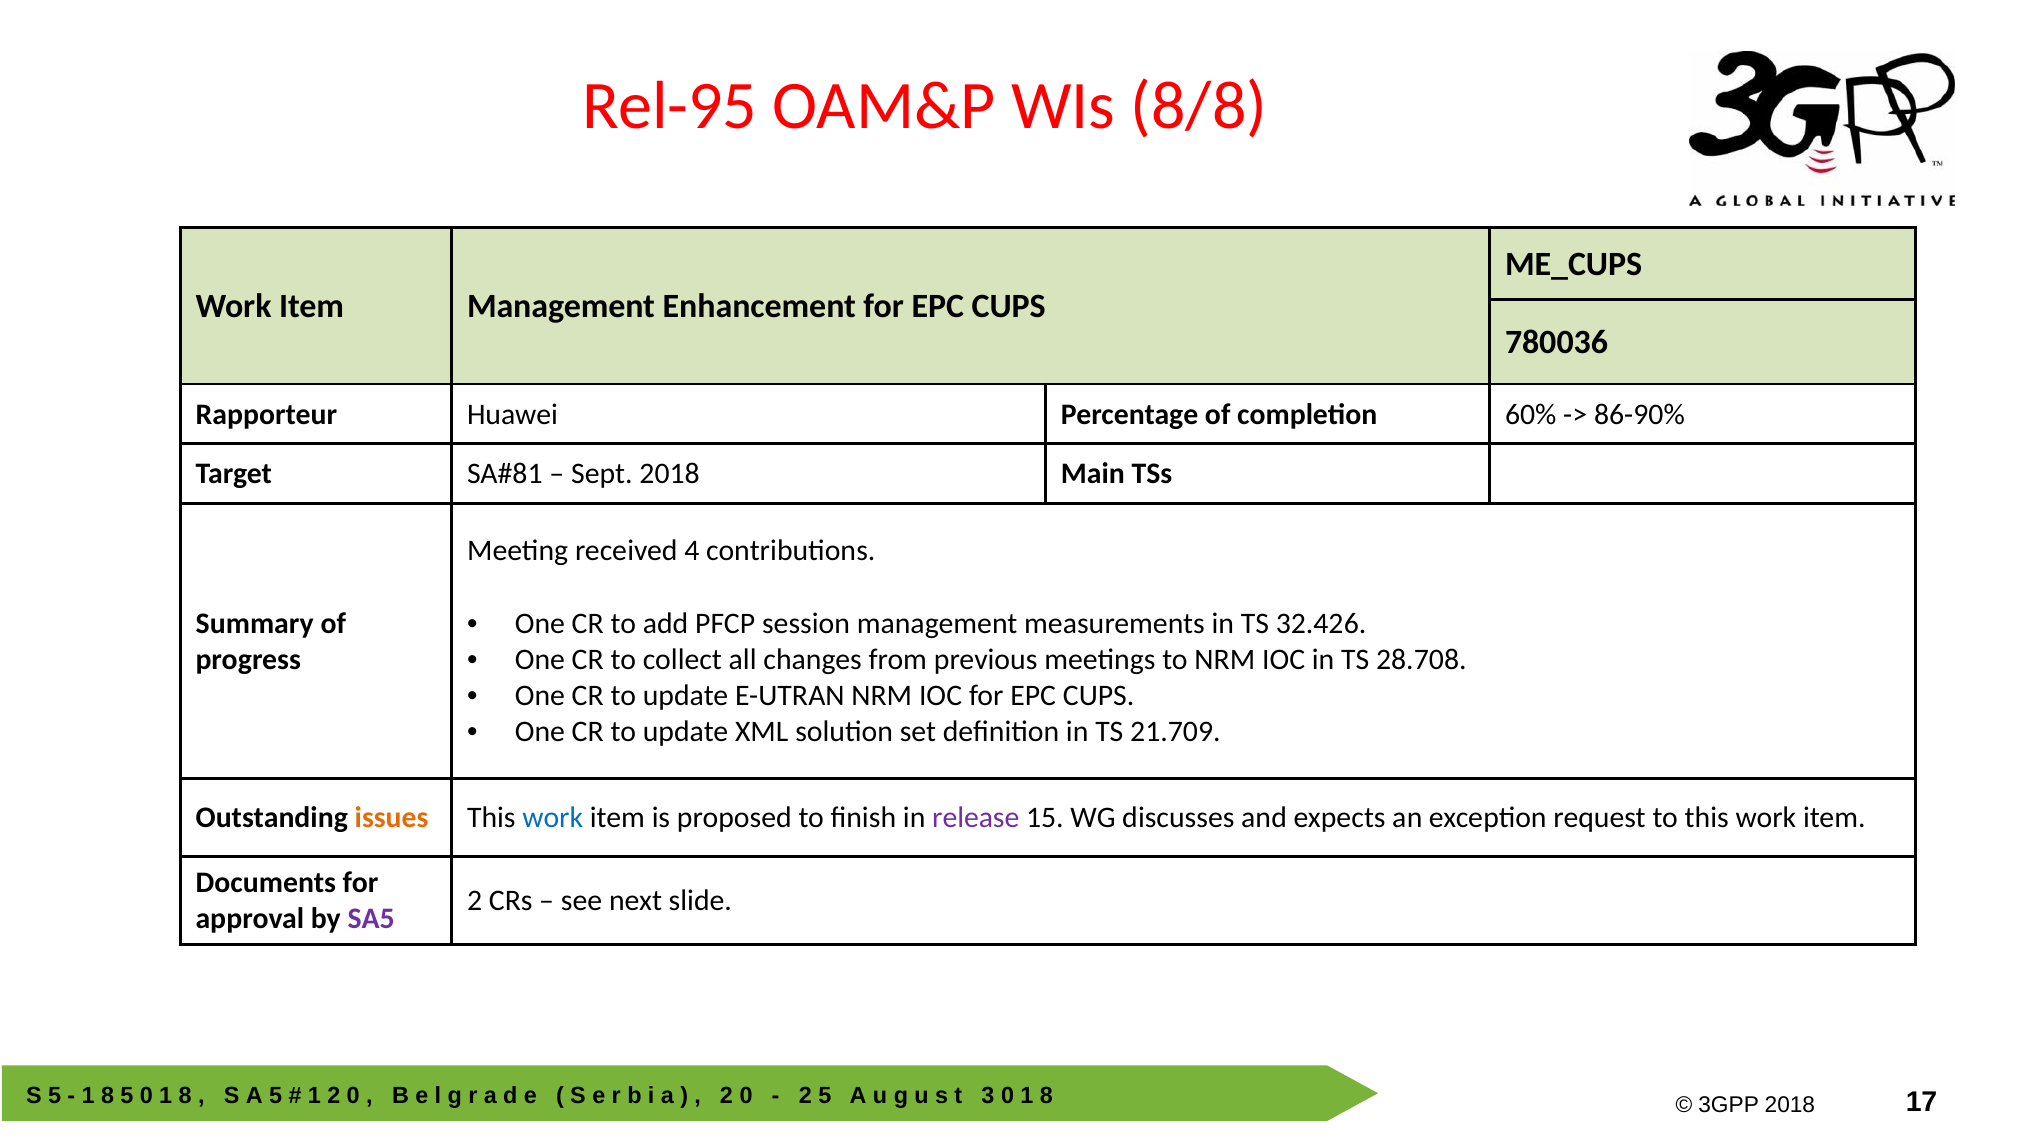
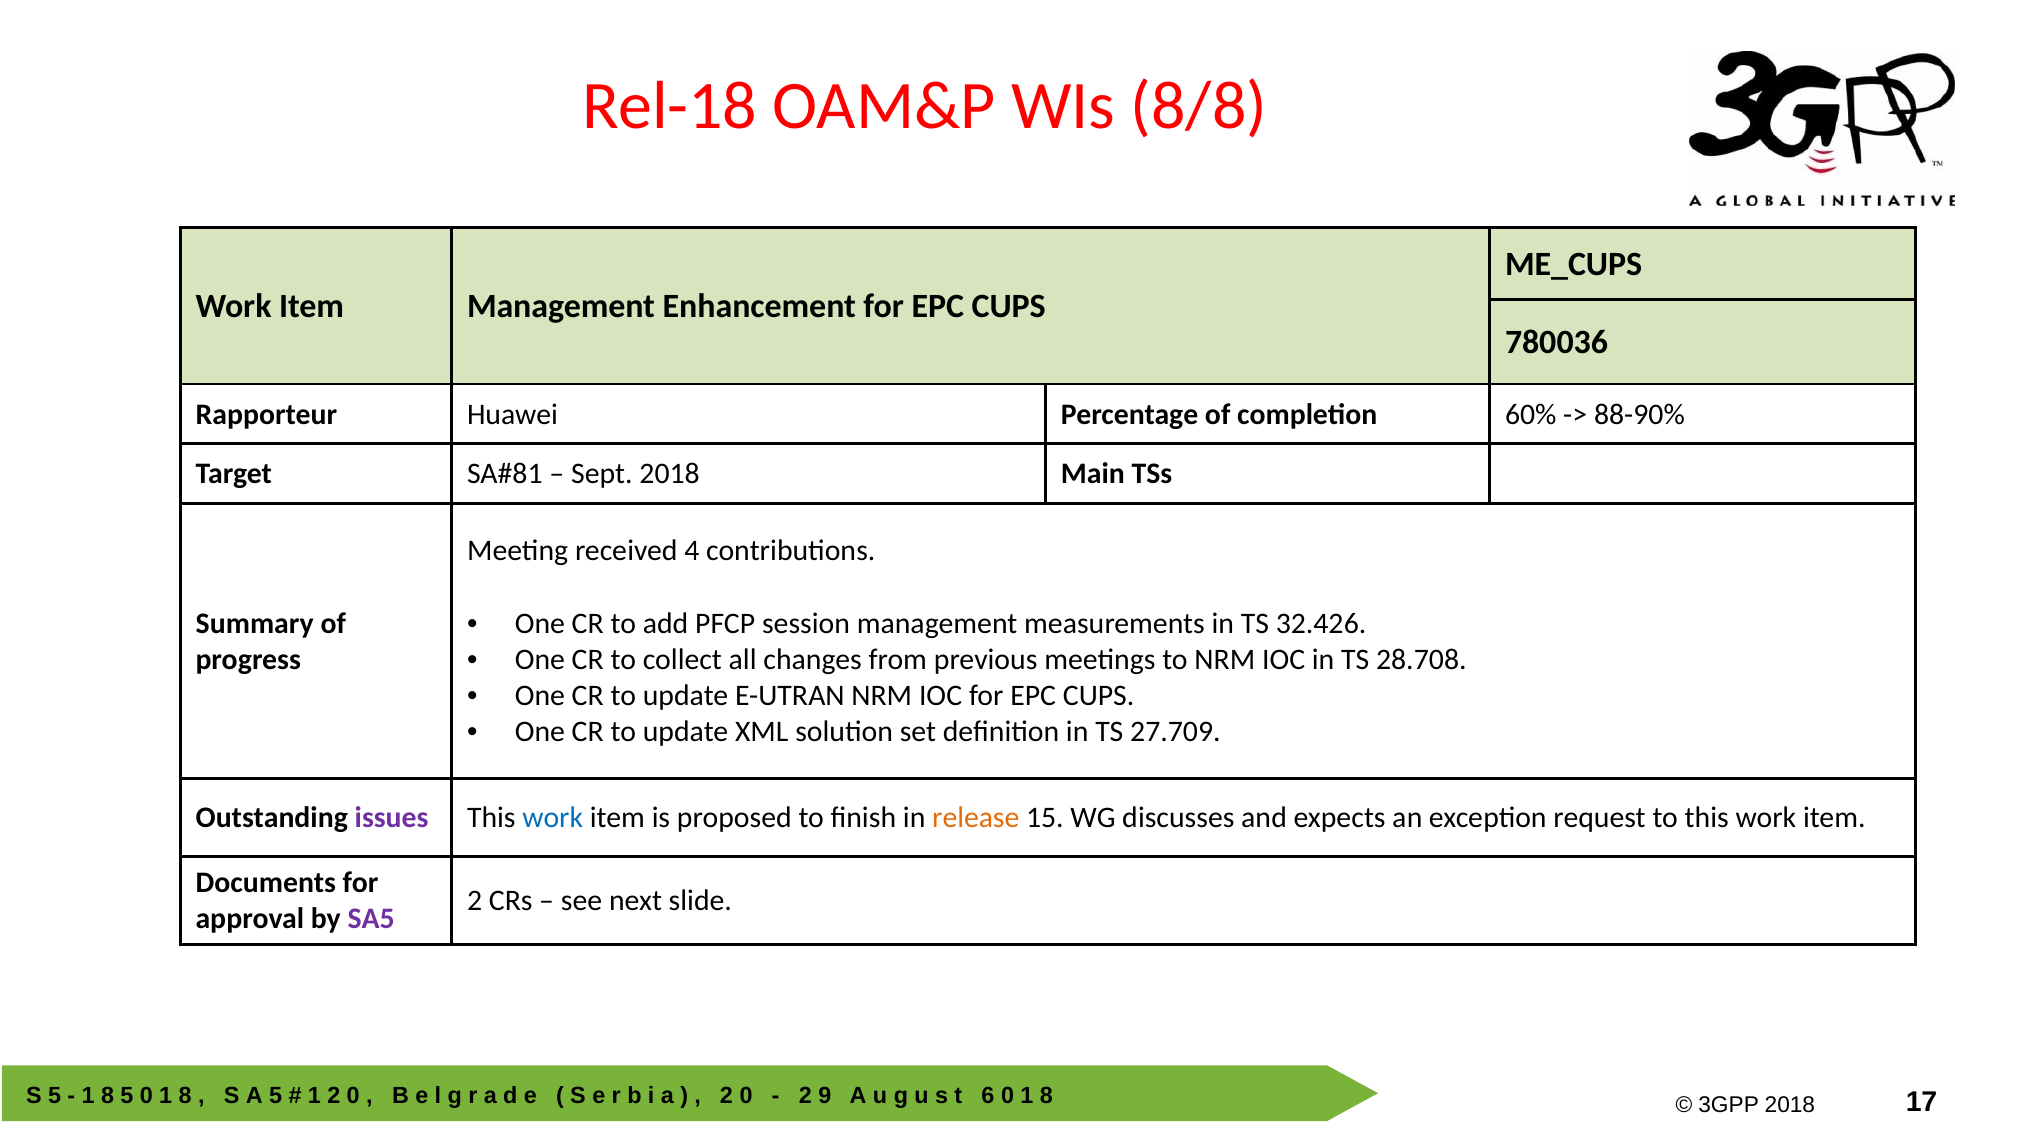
Rel-95: Rel-95 -> Rel-18 (670, 106)
86-90%: 86-90% -> 88-90% (1639, 414)
21.709: 21.709 -> 27.709 (1175, 732)
issues colour: orange -> purple (392, 818)
release colour: purple -> orange (976, 818)
2 5: 5 -> 9 (825, 1096)
3: 3 -> 6 (988, 1096)
